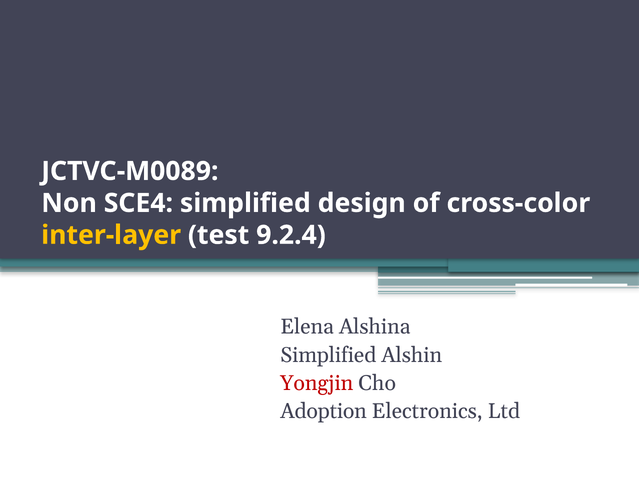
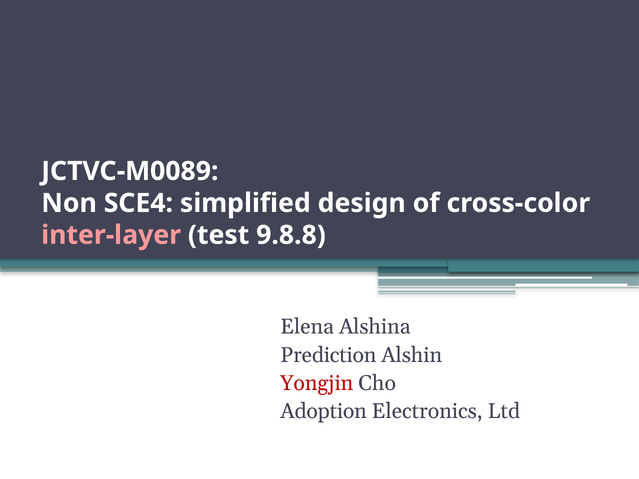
inter-layer colour: yellow -> pink (111, 235)
9.2.4: 9.2.4 -> 9.8.8 (291, 235)
Simplified: Simplified -> Prediction (328, 355)
